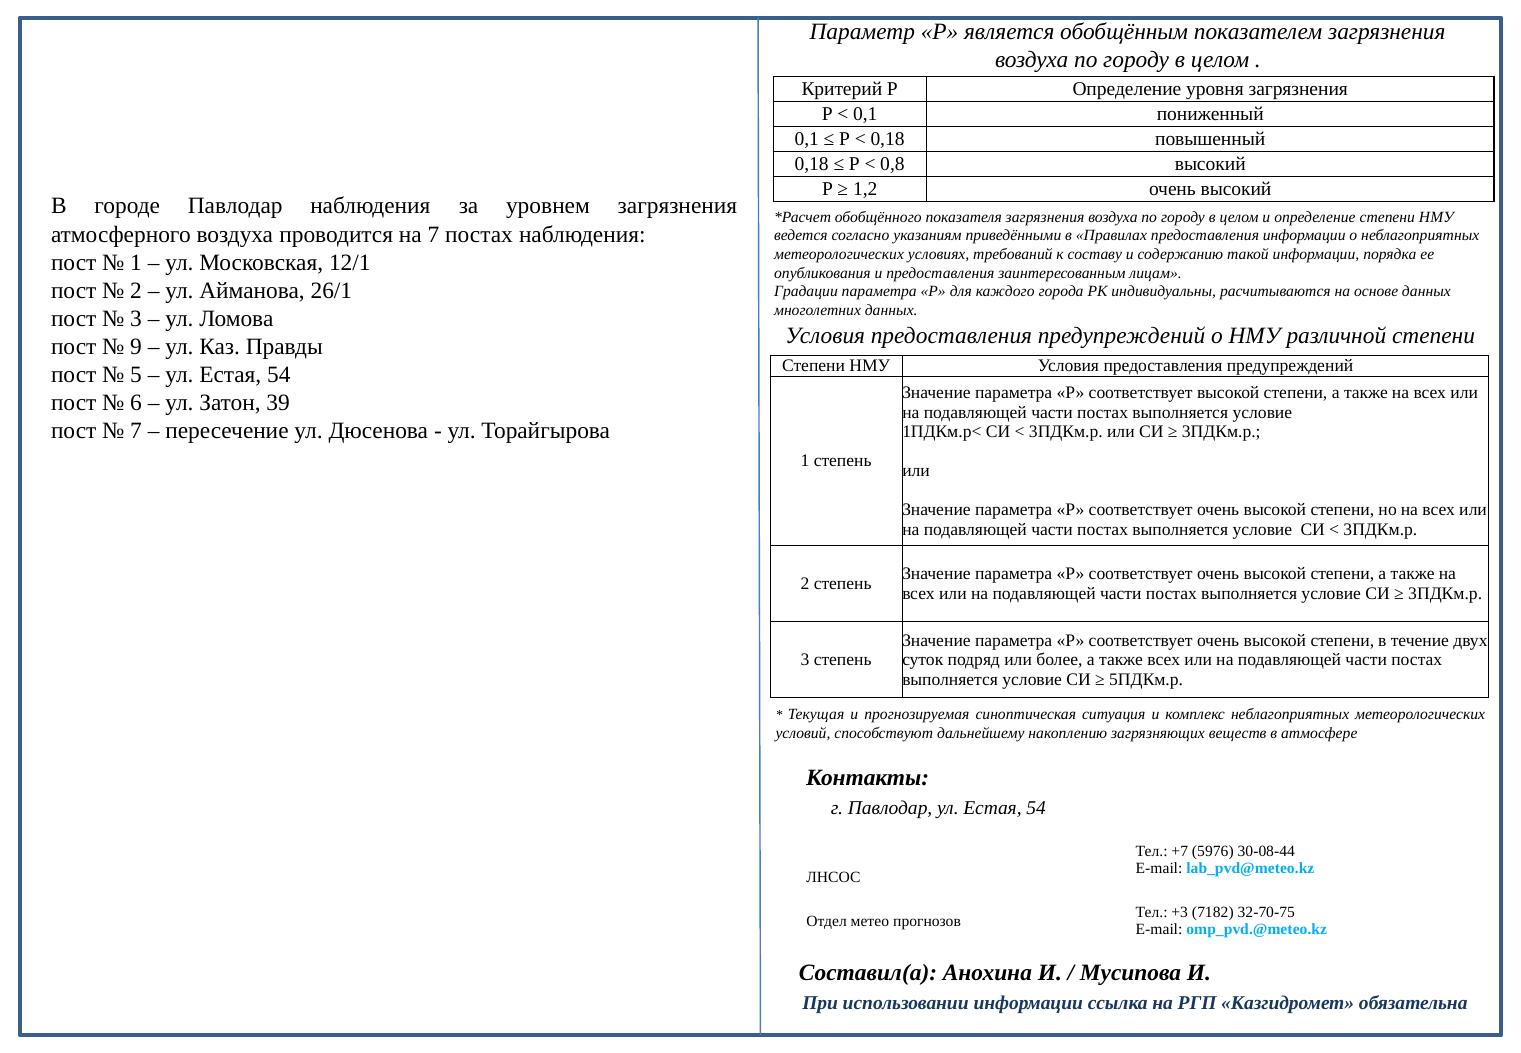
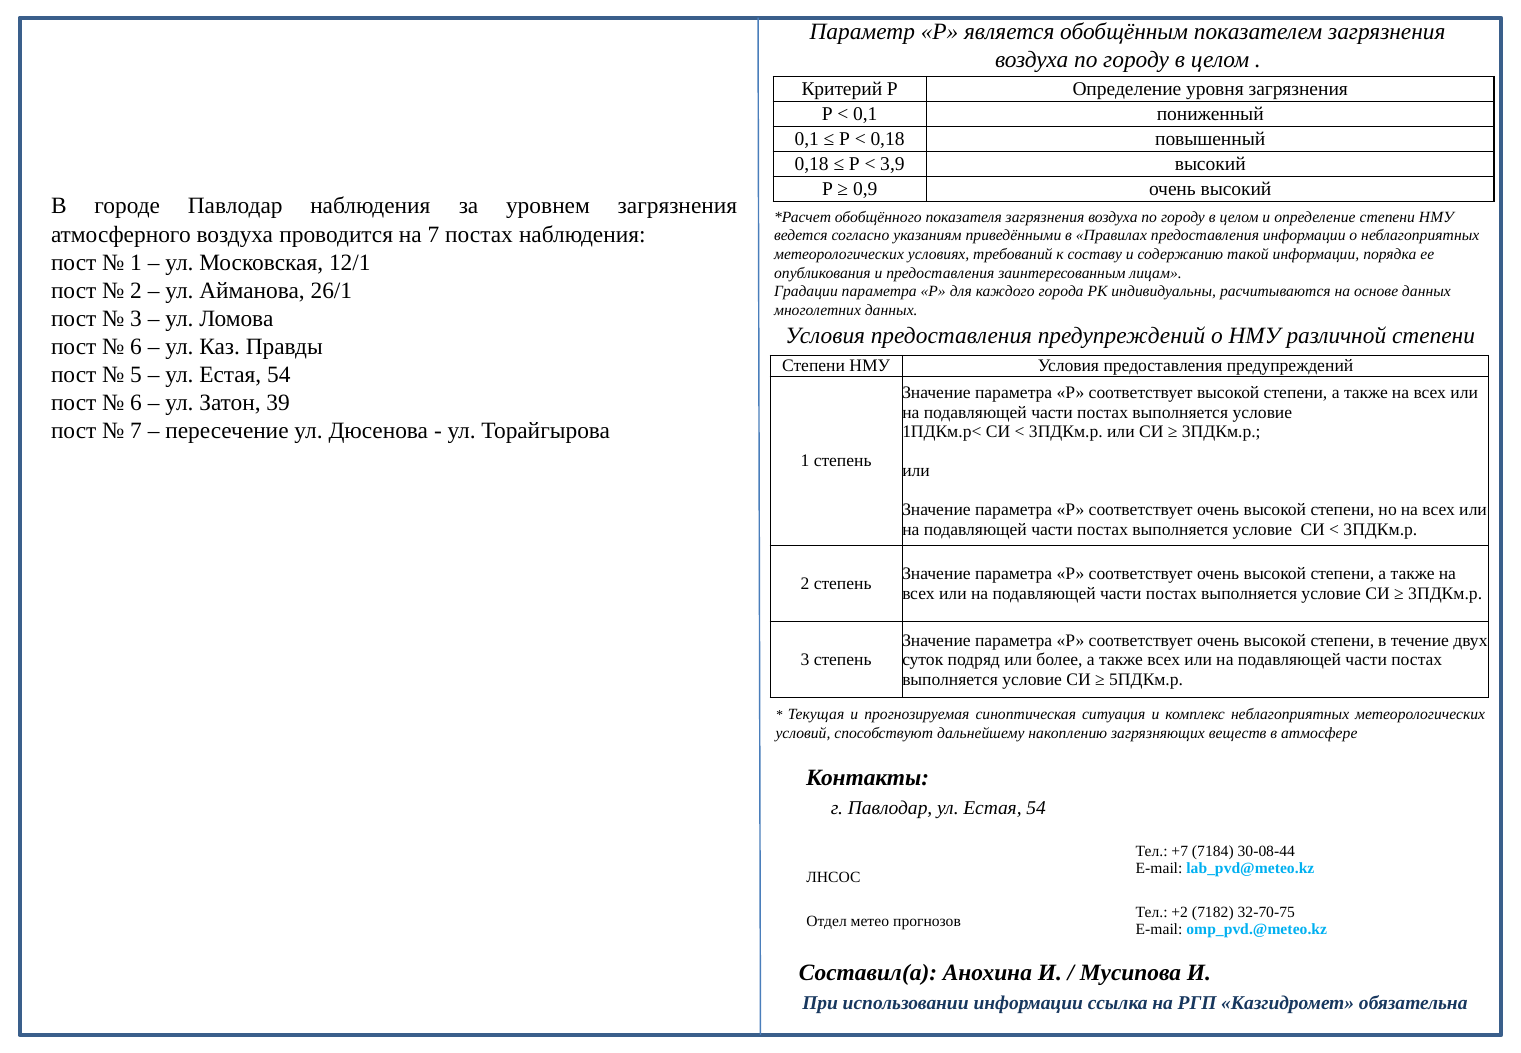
0,8: 0,8 -> 3,9 (892, 164)
1,2: 1,2 -> 0,9 (865, 189)
9: 9 -> 6 (136, 347)
5976: 5976 -> 7184 (1213, 851)
+3: +3 -> +2 (1180, 912)
